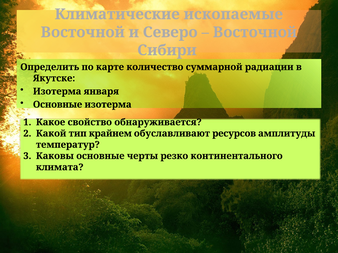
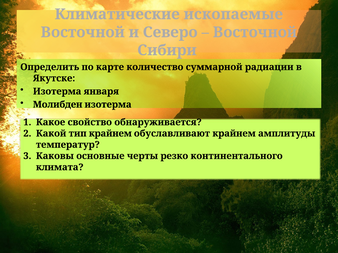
Основные: Основные -> Молибден (58, 105)
обуславливают ресурсов: ресурсов -> крайнем (234, 134)
